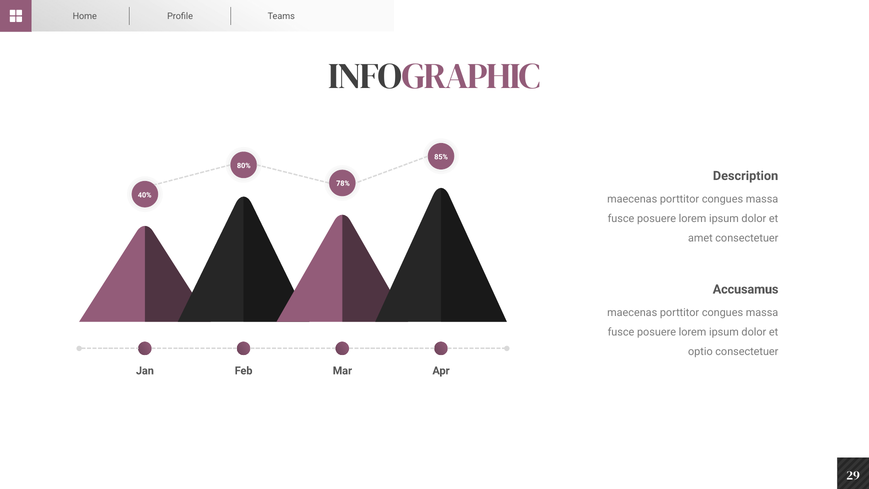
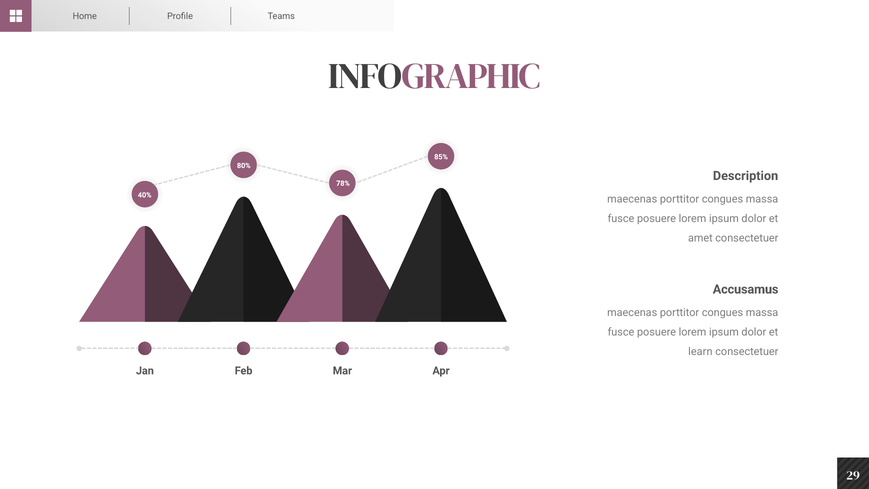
optio: optio -> learn (700, 351)
